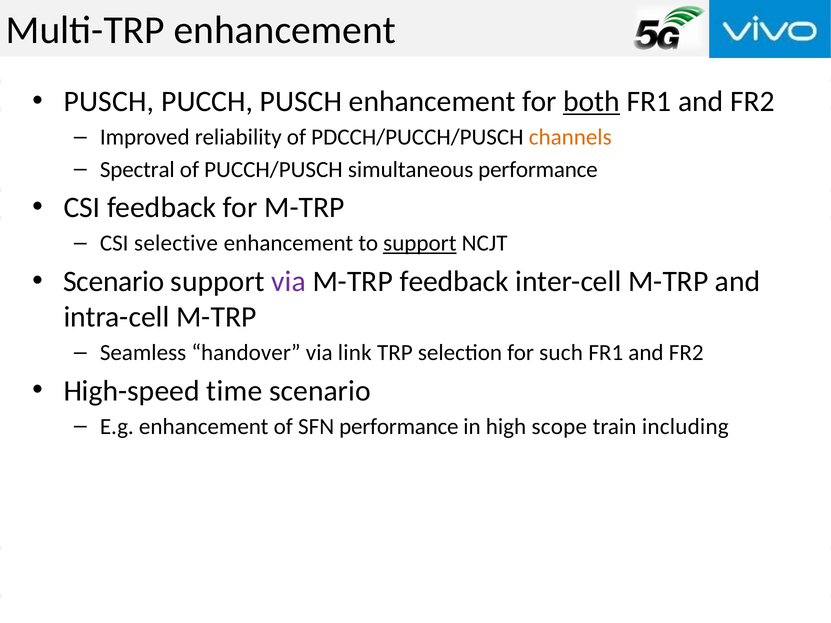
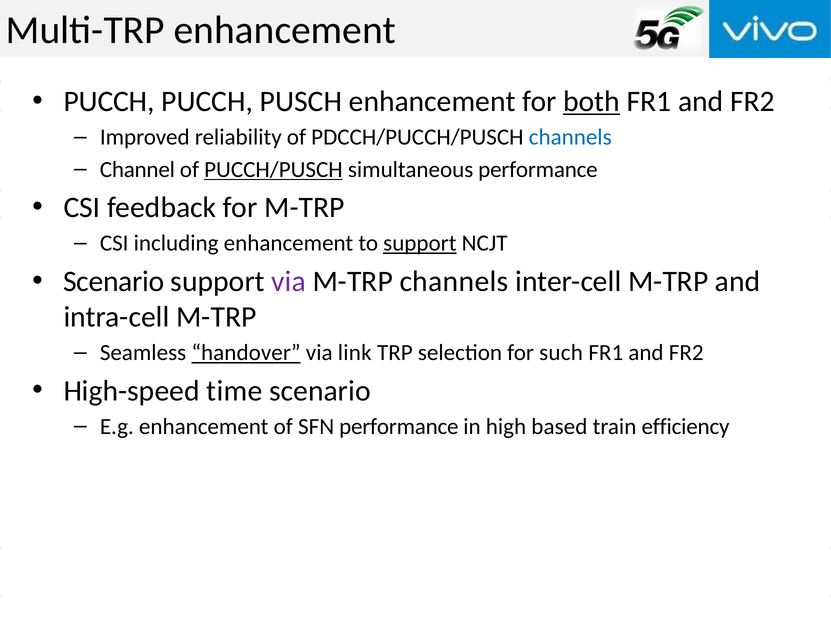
PUSCH: PUSCH -> PUCCH (109, 102)
channels colour: orange -> blue (570, 137)
Spectral: Spectral -> Channel (137, 170)
PUCCH/PUSCH underline: none -> present (273, 170)
selective: selective -> including (176, 243)
M-TRP feedback: feedback -> channels (454, 281)
handover underline: none -> present (246, 353)
scope: scope -> based (559, 427)
including: including -> efficiency (686, 427)
